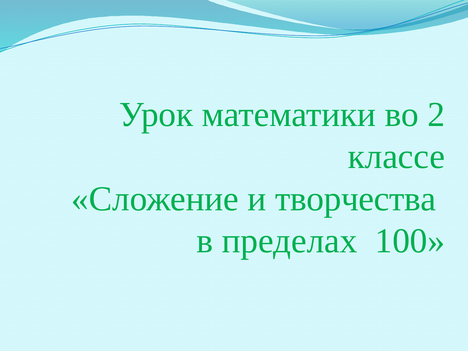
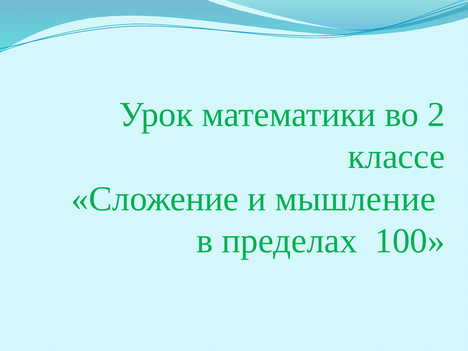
творчества: творчества -> мышление (355, 199)
